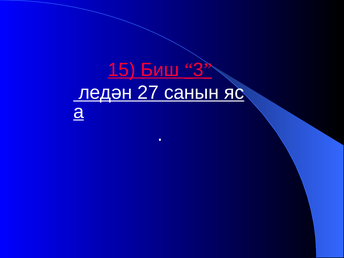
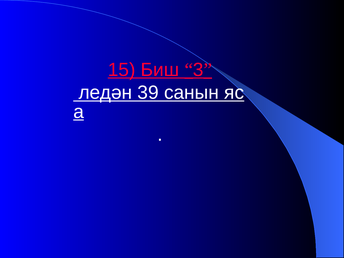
27: 27 -> 39 (148, 93)
